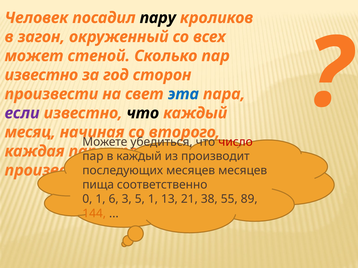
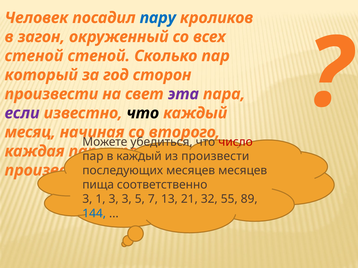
пару colour: black -> blue (158, 18)
может: может -> стеной (34, 56)
известно: известно -> который (41, 75)
эта colour: blue -> purple (183, 94)
производит: производит -> произвести (215, 156)
0: 0 -> 3 (87, 199)
1 6: 6 -> 3 (114, 199)
5 1: 1 -> 7 (153, 199)
38: 38 -> 32 (209, 199)
144 colour: orange -> blue (94, 214)
